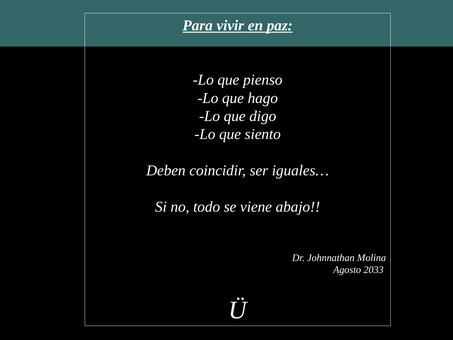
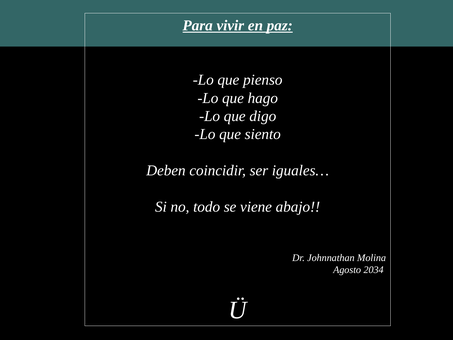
2033: 2033 -> 2034 (374, 270)
